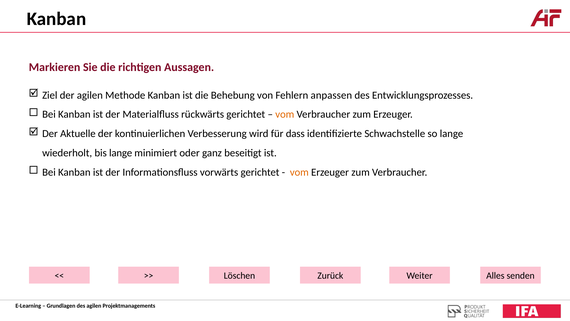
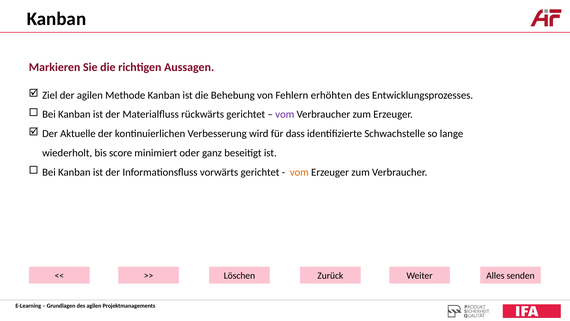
anpassen: anpassen -> erhöhten (331, 95)
vom colour: orange -> purple (285, 114)
bis lange: lange -> score (121, 153)
